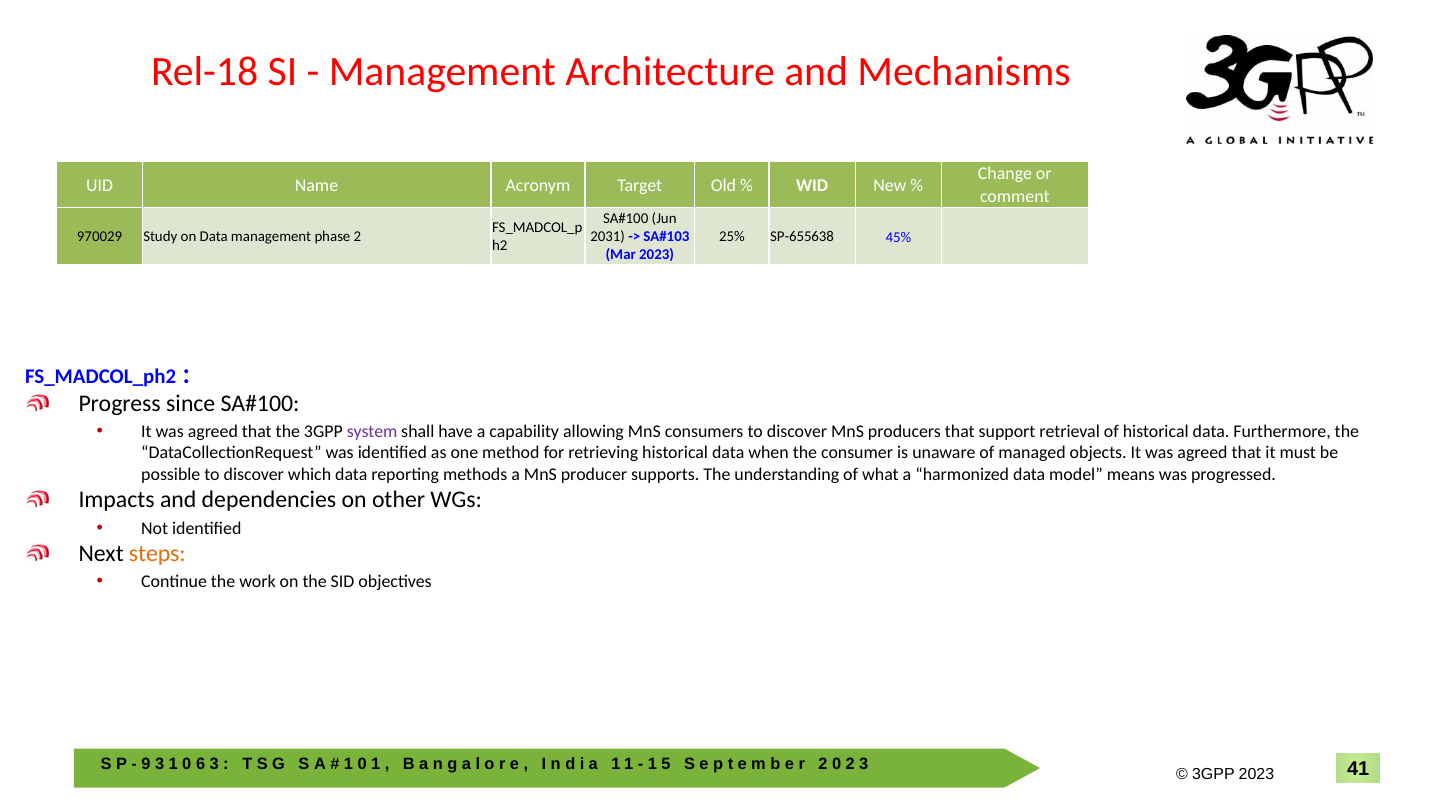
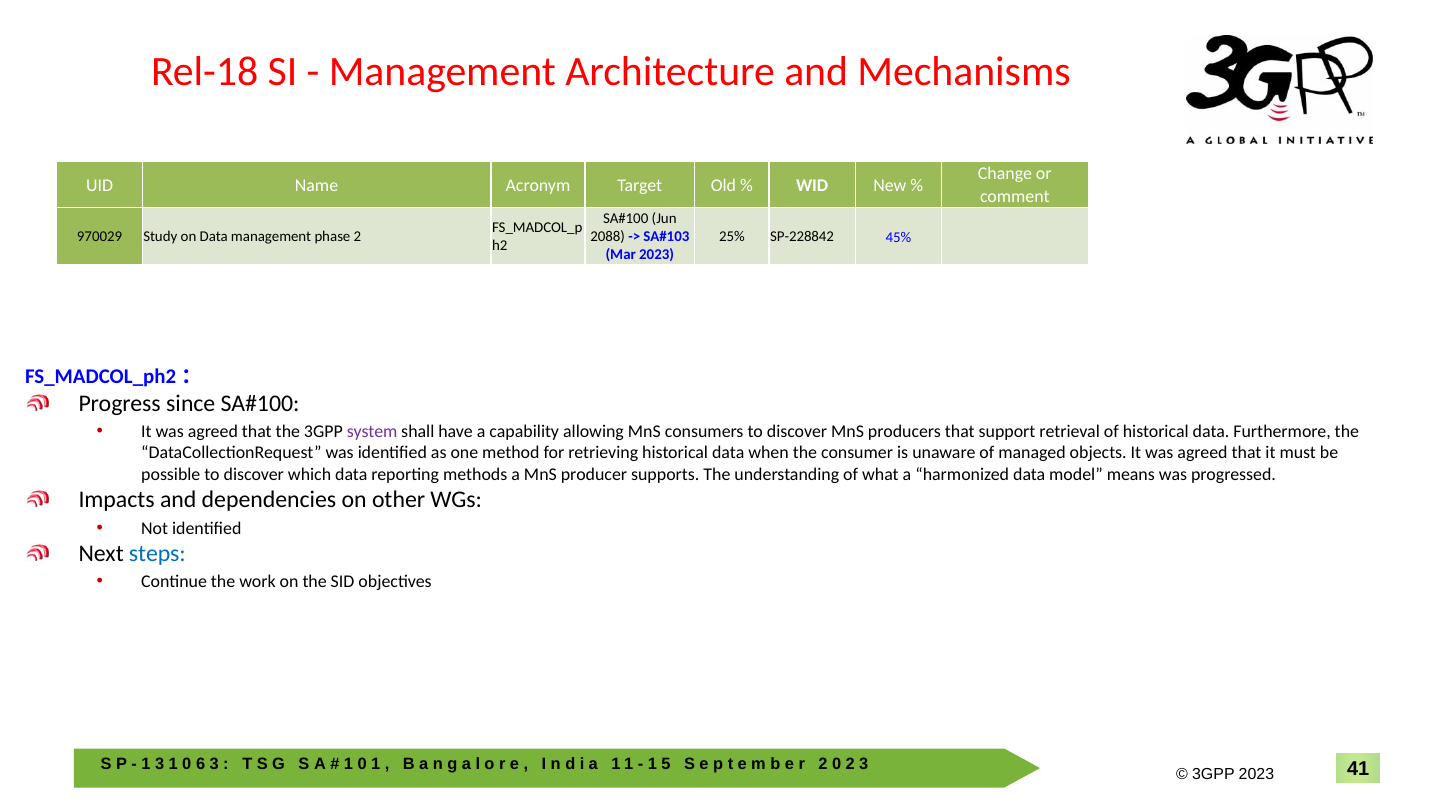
2031: 2031 -> 2088 (608, 237)
SP-655638: SP-655638 -> SP-228842 (802, 237)
steps colour: orange -> blue (157, 554)
9: 9 -> 1 (146, 765)
